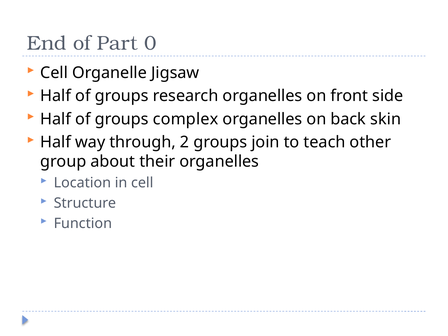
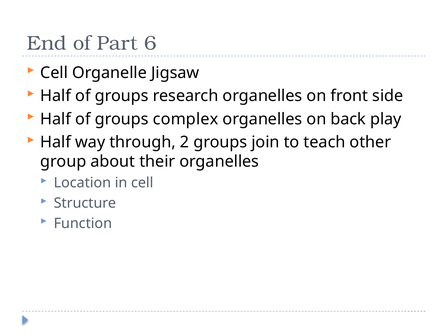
0: 0 -> 6 (150, 43)
skin: skin -> play (386, 119)
